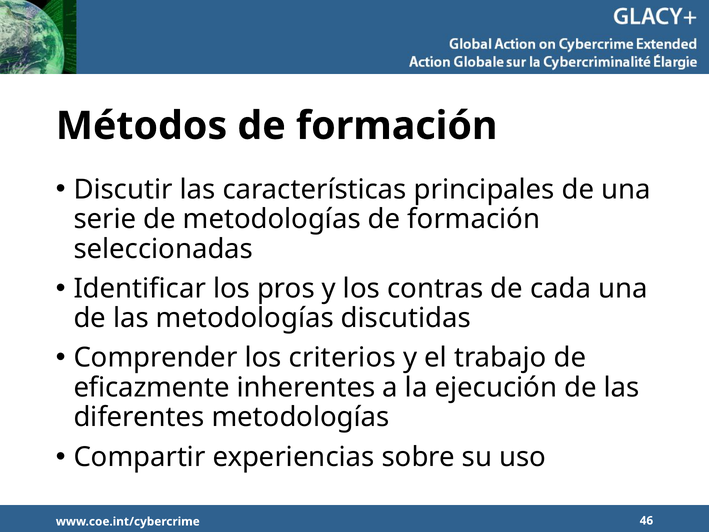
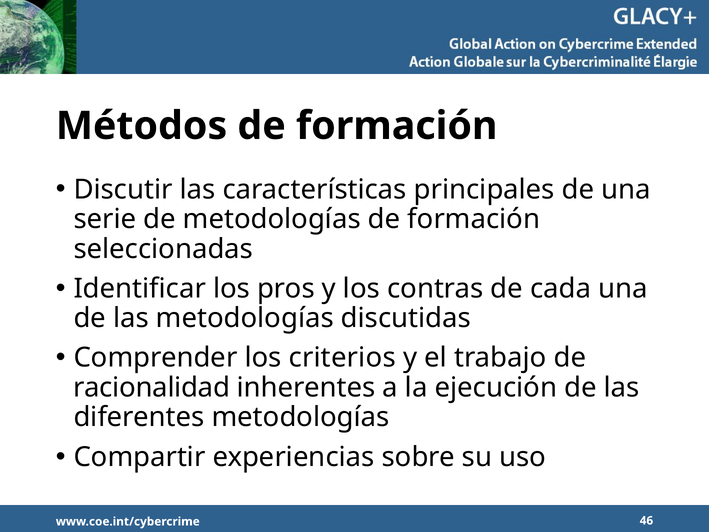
eficazmente: eficazmente -> racionalidad (152, 387)
